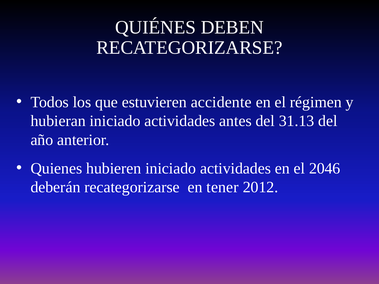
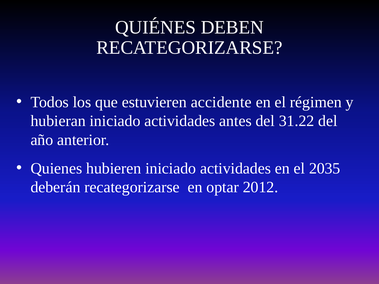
31.13: 31.13 -> 31.22 (297, 121)
2046: 2046 -> 2035 (325, 168)
tener: tener -> optar (223, 187)
